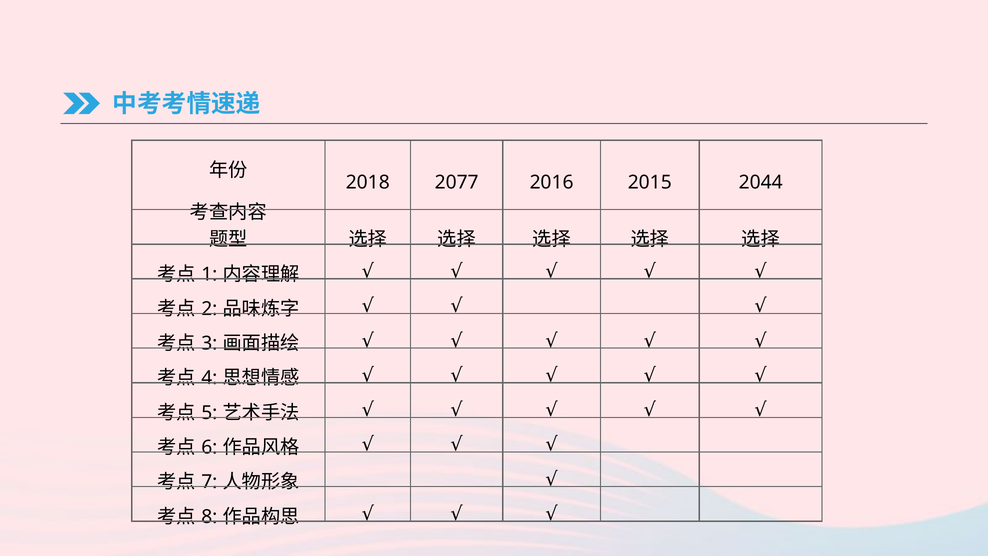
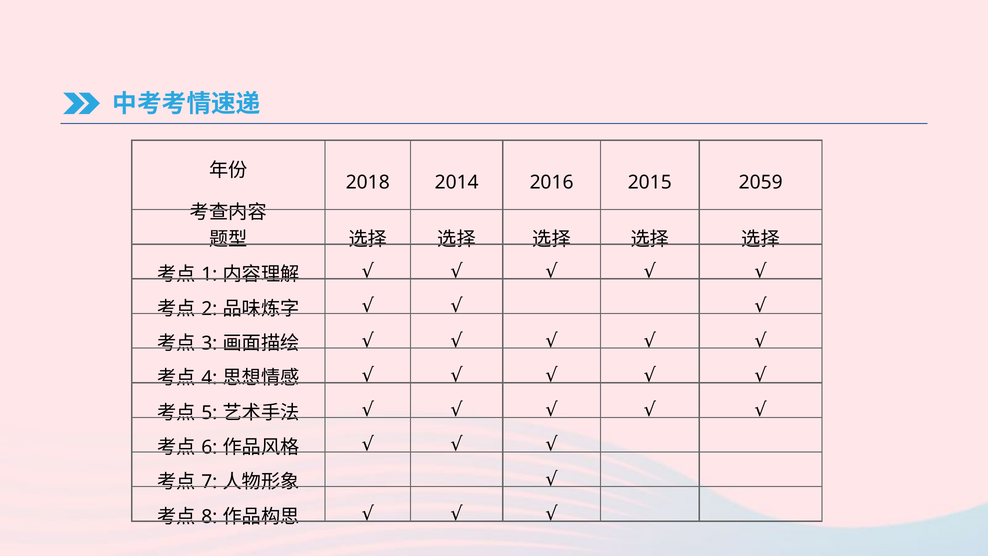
2077: 2077 -> 2014 (457, 183)
2044: 2044 -> 2059 (761, 183)
